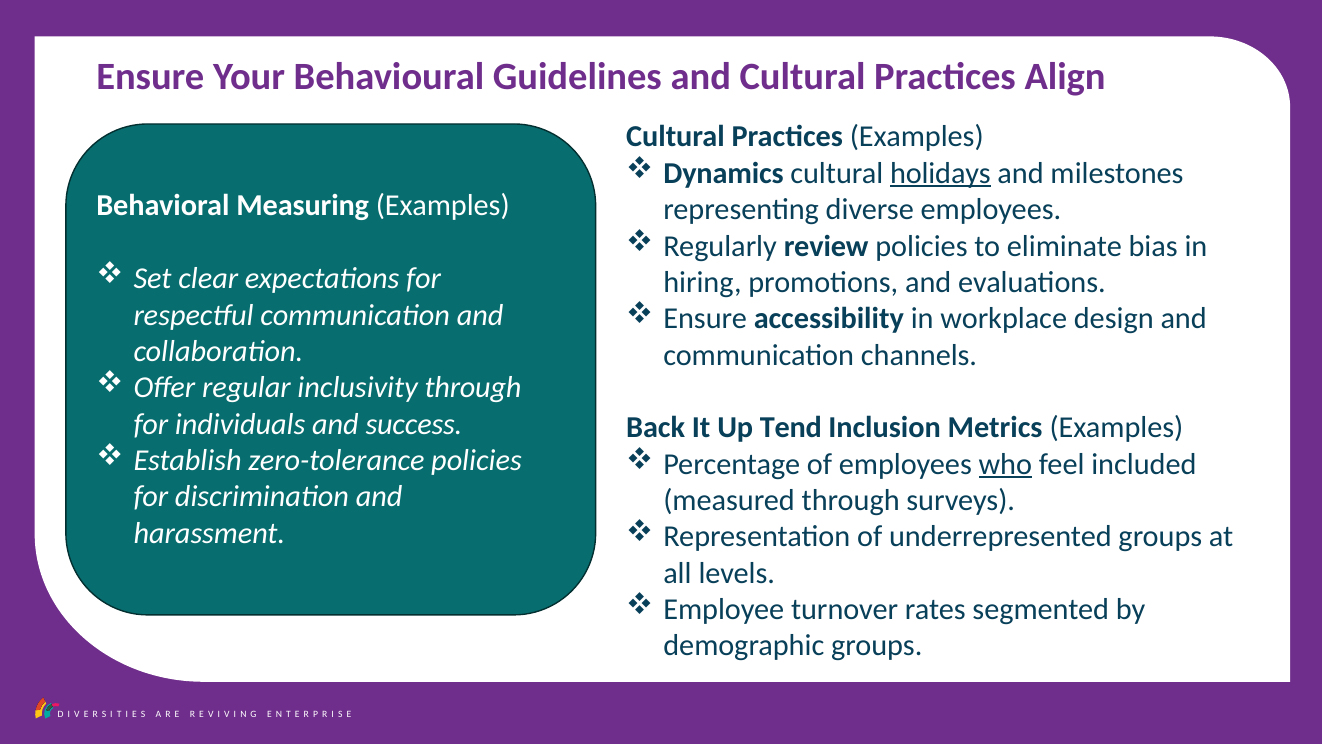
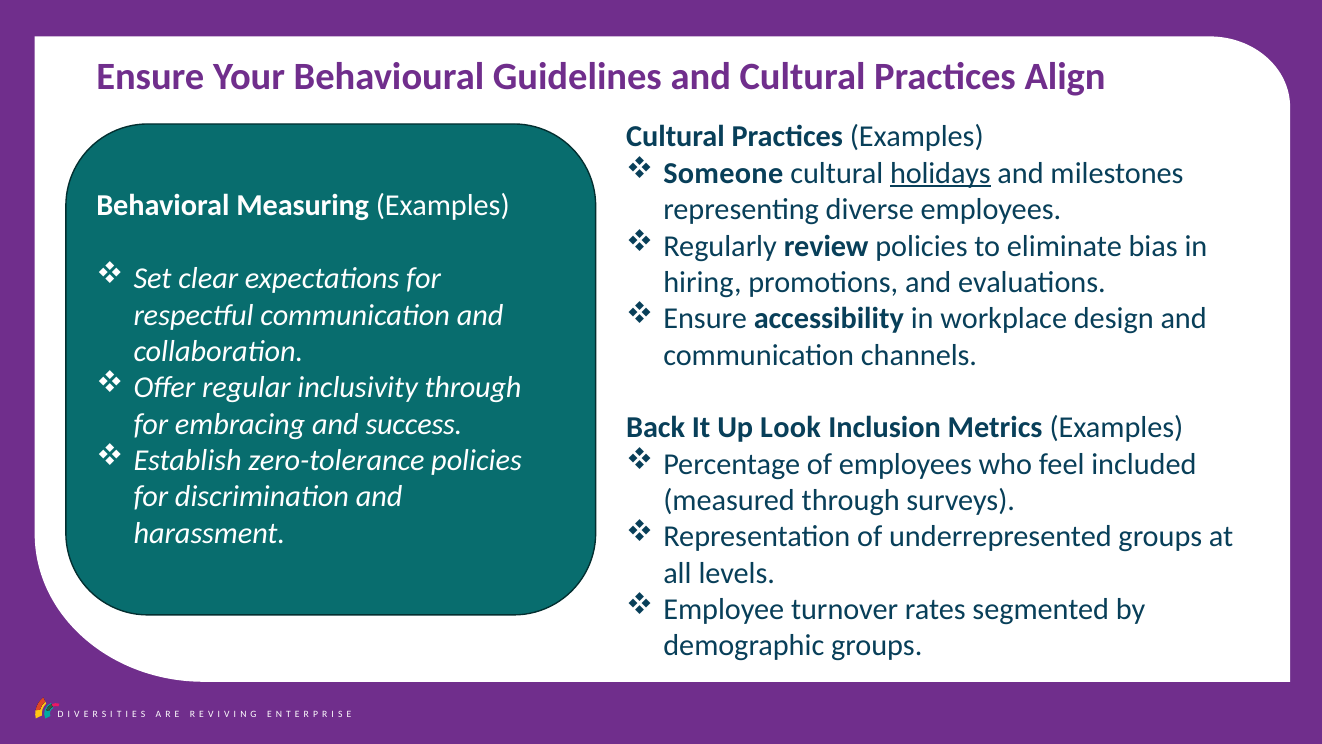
Dynamics: Dynamics -> Someone (723, 173)
individuals: individuals -> embracing (240, 424)
Tend: Tend -> Look (791, 428)
who underline: present -> none (1005, 464)
